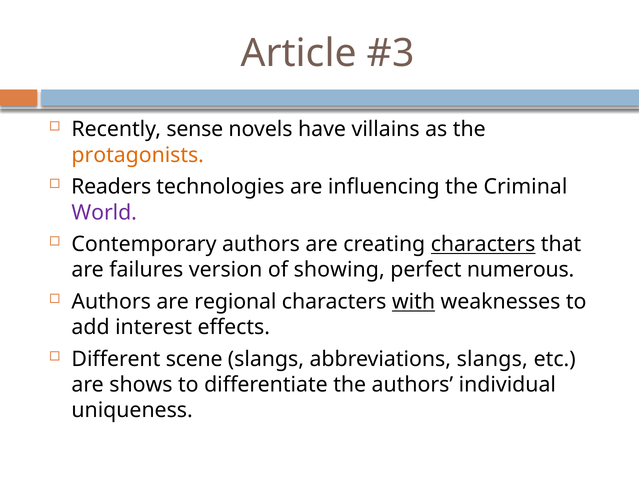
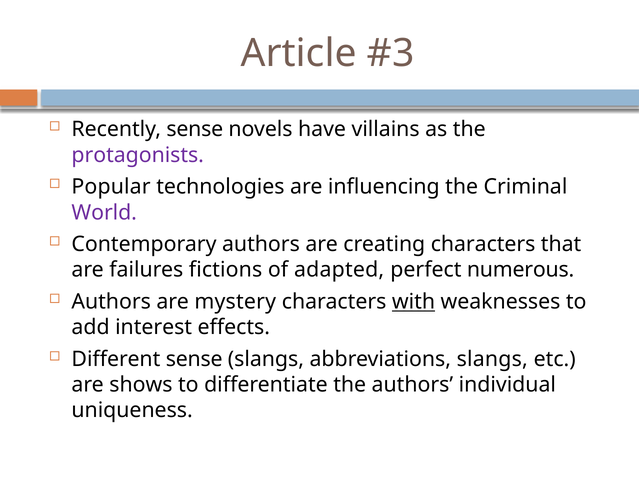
protagonists colour: orange -> purple (138, 155)
Readers: Readers -> Popular (111, 187)
characters underline: present -> none (483, 244)
version: version -> fictions (226, 269)
showing: showing -> adapted (339, 269)
regional: regional -> mystery (235, 301)
Different scene: scene -> sense (194, 359)
